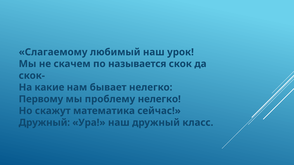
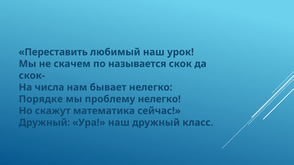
Слагаемому: Слагаемому -> Переставить (53, 52)
какие: какие -> числа (49, 88)
Первому: Первому -> Порядке (41, 99)
